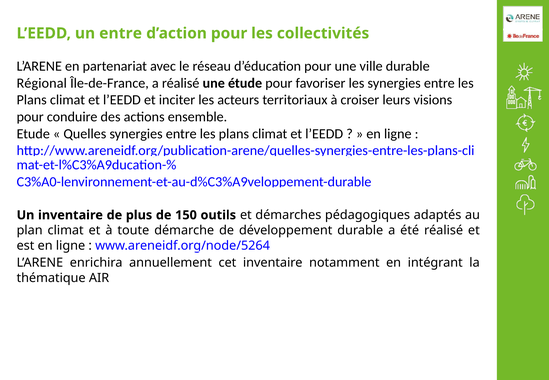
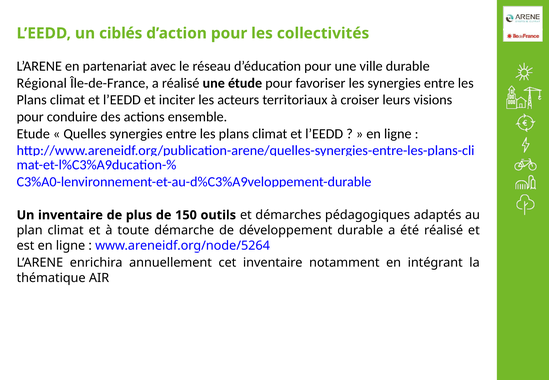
un entre: entre -> ciblés (121, 33)
